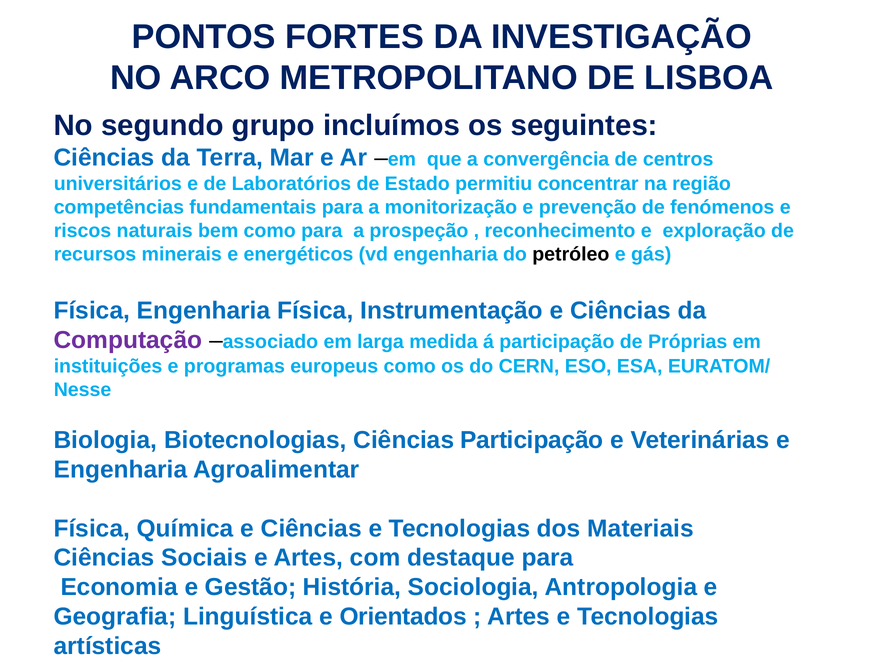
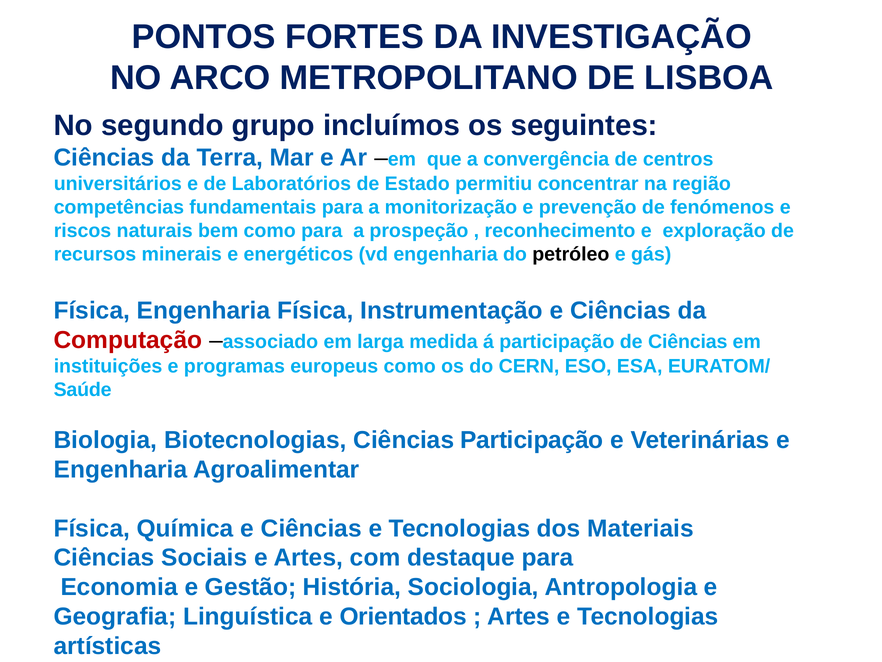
Computação colour: purple -> red (128, 340)
de Próprias: Próprias -> Ciências (688, 341)
Nesse: Nesse -> Saúde (83, 389)
